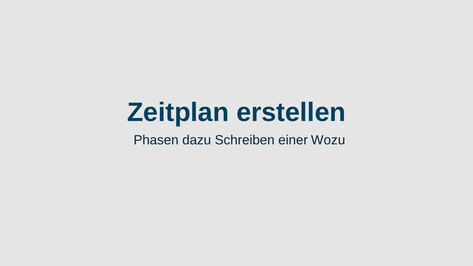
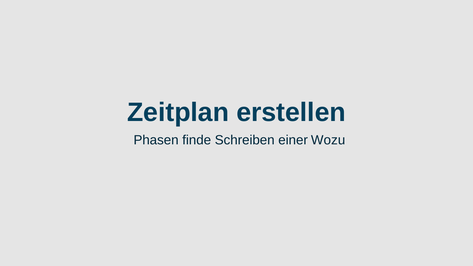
dazu: dazu -> finde (197, 140)
